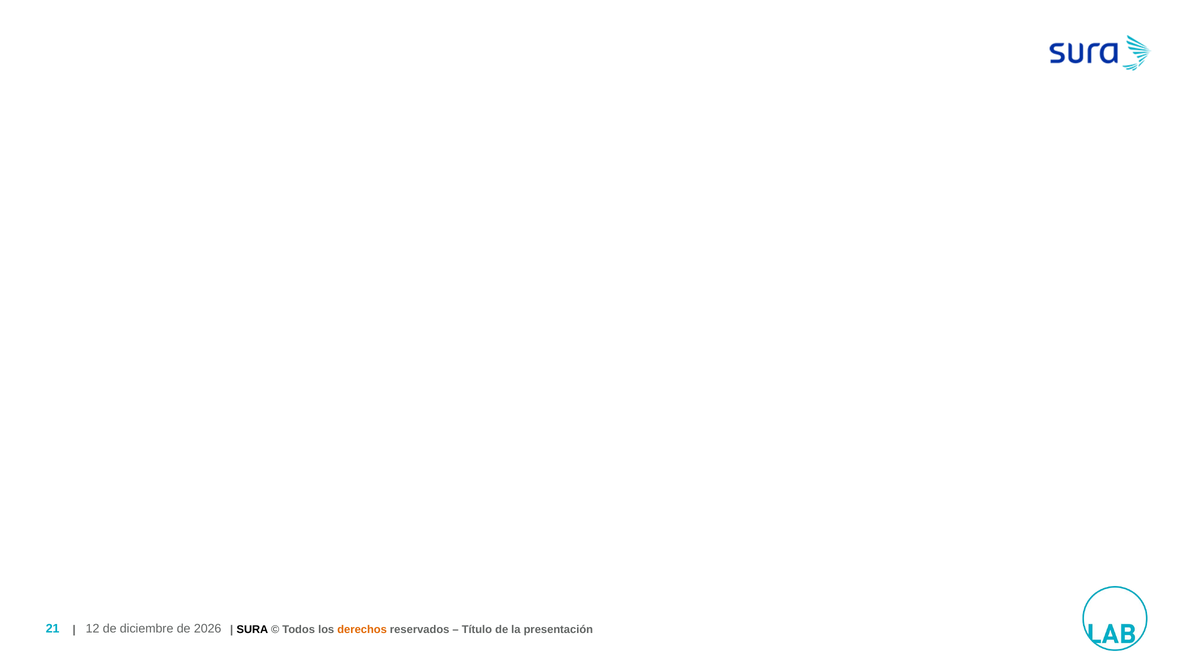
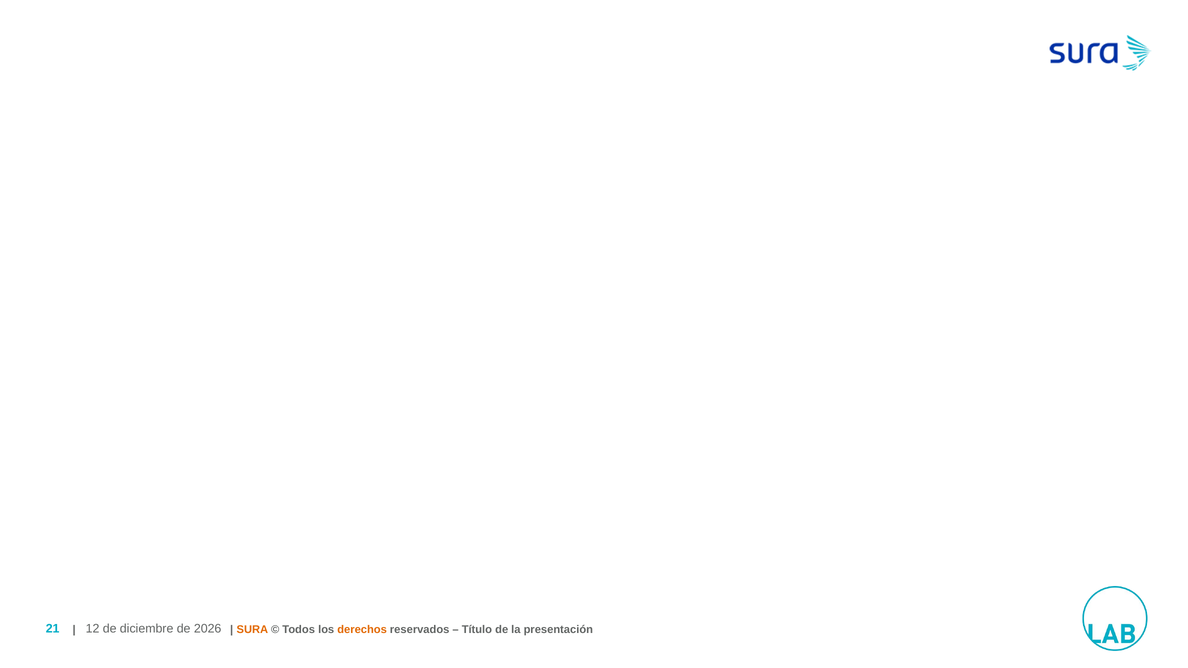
SURA colour: black -> orange (252, 630)
